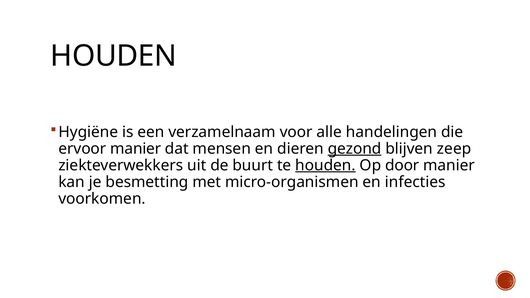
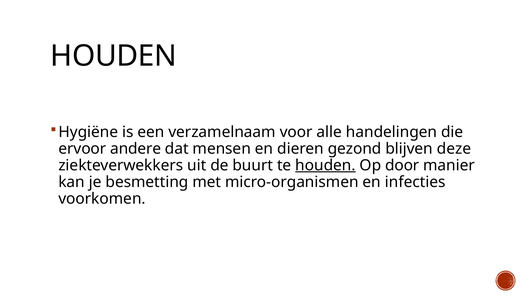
ervoor manier: manier -> andere (136, 149)
gezond underline: present -> none (355, 149)
zeep: zeep -> deze (454, 149)
